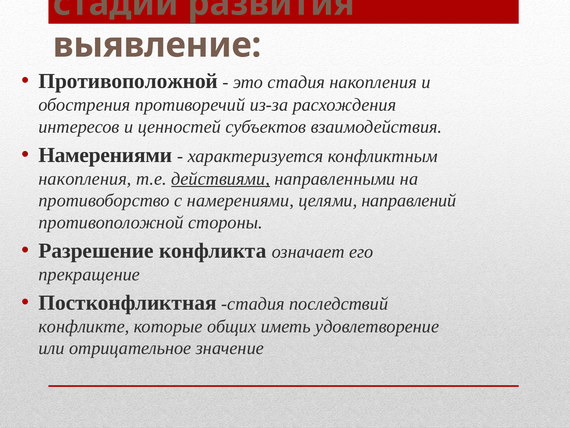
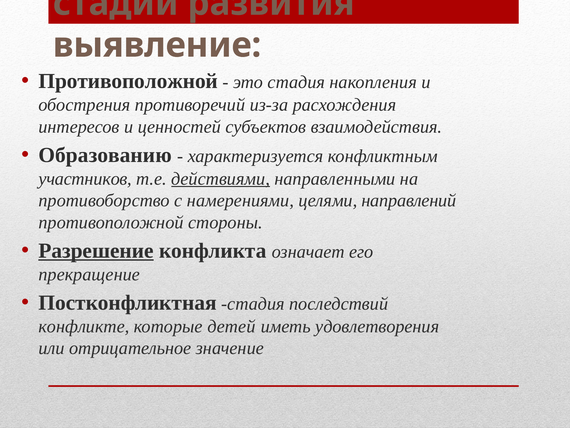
Намерениями: Намерениями -> Образованию (105, 155)
накопления: накопления -> участников (85, 178)
Разрешение underline: none -> present (96, 251)
общих: общих -> детей (232, 326)
удовлетворение: удовлетворение -> удовлетворения (377, 326)
